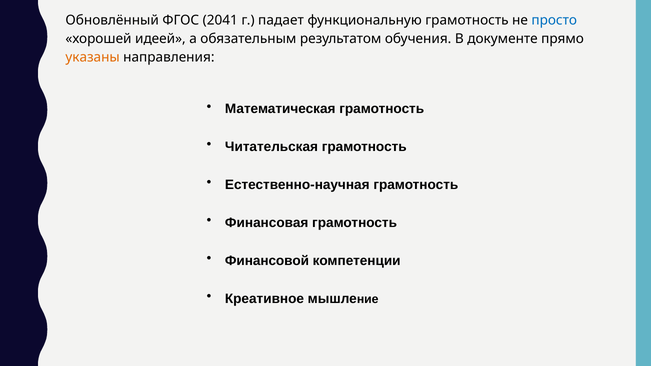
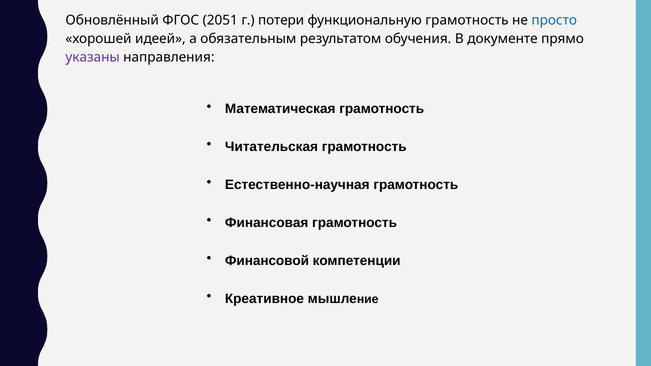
2041: 2041 -> 2051 (220, 20)
падает: падает -> потери (281, 20)
указаны colour: orange -> purple (93, 58)
